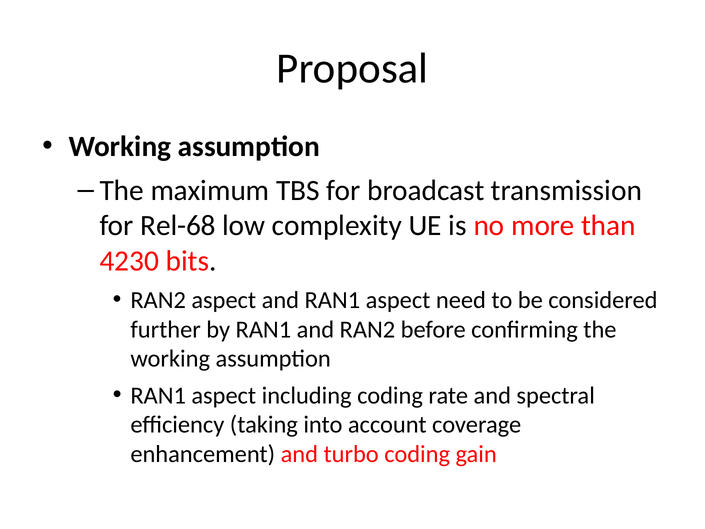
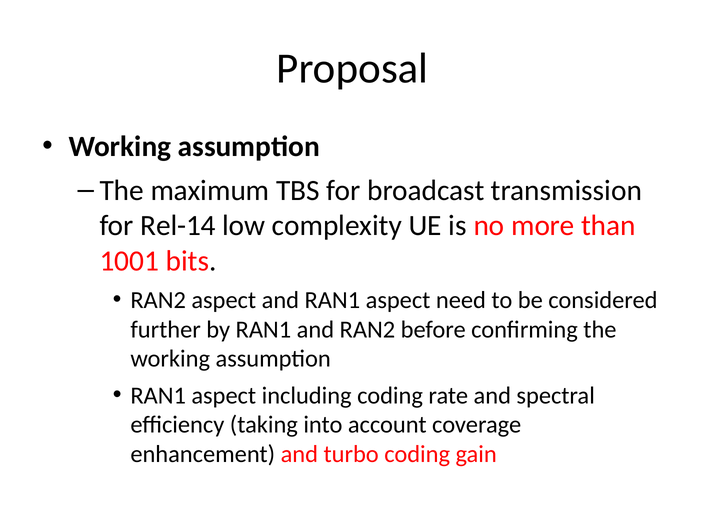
Rel-68: Rel-68 -> Rel-14 (178, 226)
4230: 4230 -> 1001 (129, 261)
